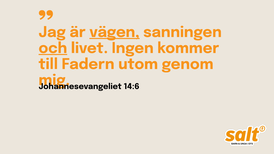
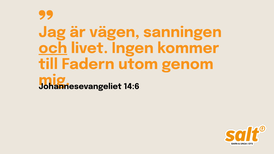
vägen underline: present -> none (115, 32)
